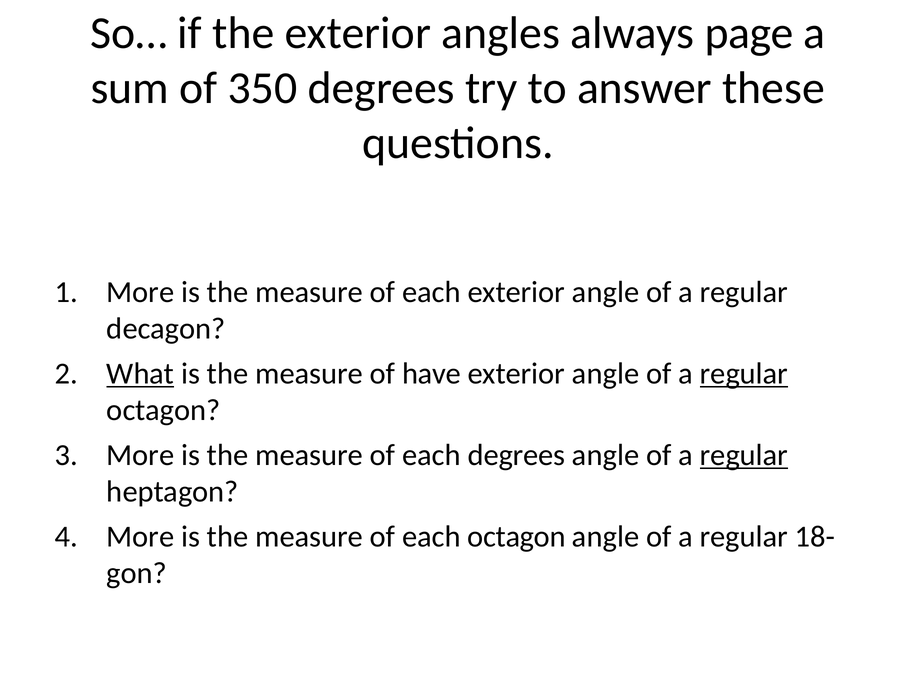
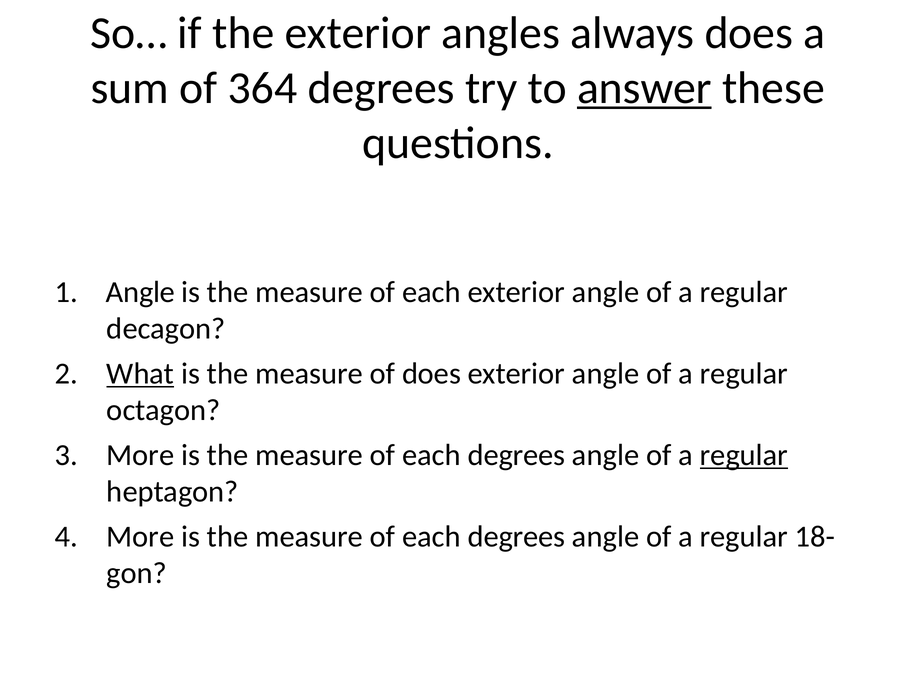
always page: page -> does (749, 33)
350: 350 -> 364 (263, 88)
answer underline: none -> present (644, 88)
More: More -> Angle (140, 292)
of have: have -> does (432, 374)
regular underline: present -> none (744, 374)
octagon: octagon -> degrees (516, 536)
